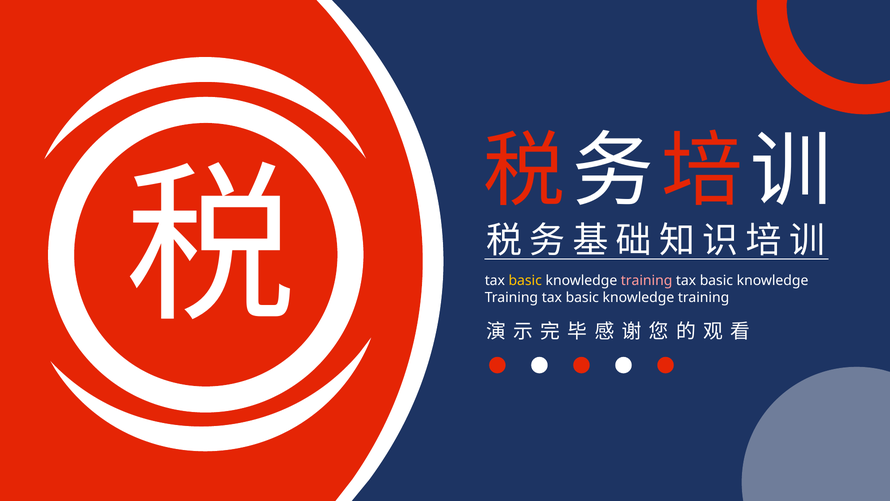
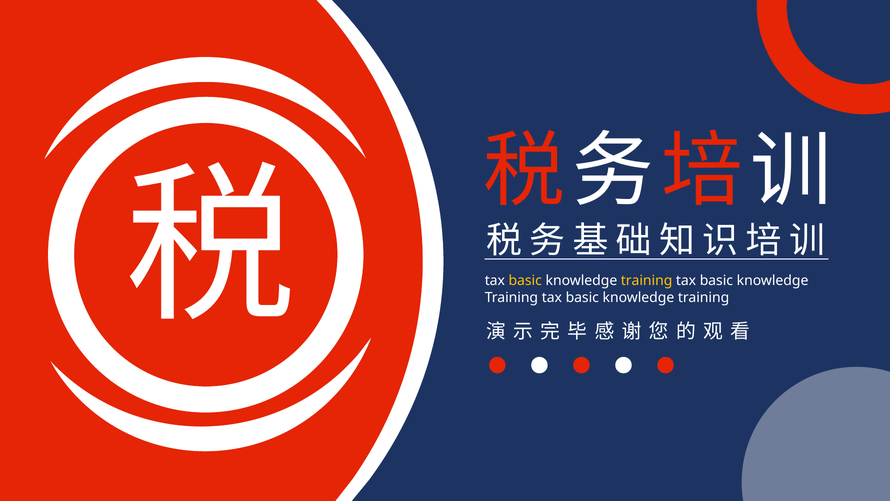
training colour: pink -> yellow (647, 281)
